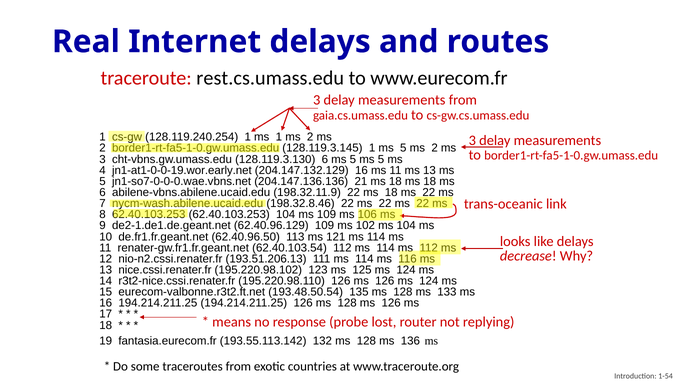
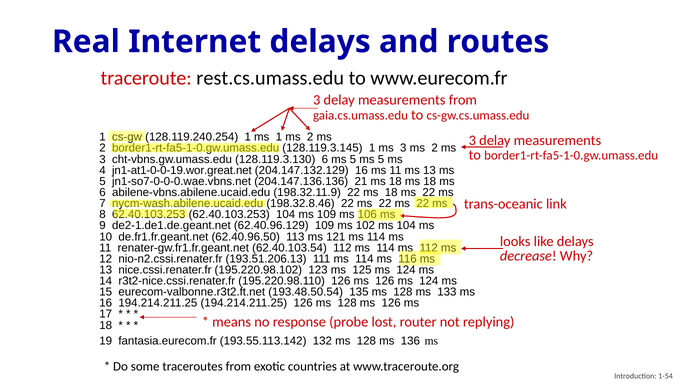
1 ms 5: 5 -> 3 (403, 148)
jn1-at1-0-0-19.wor.early.net: jn1-at1-0-0-19.wor.early.net -> jn1-at1-0-0-19.wor.great.net (182, 170)
